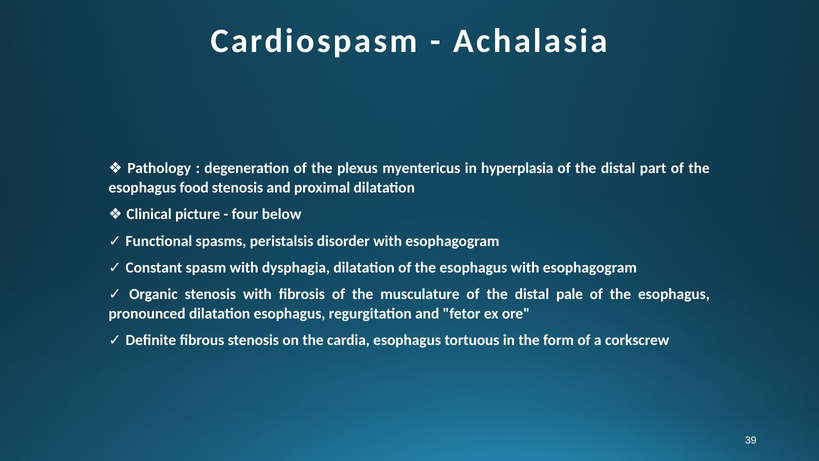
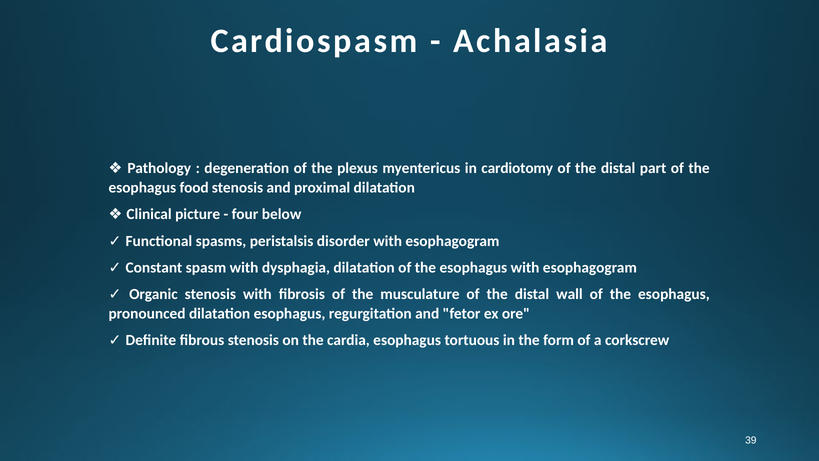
hyperplasia: hyperplasia -> cardiotomy (517, 168)
pale: pale -> wall (569, 294)
